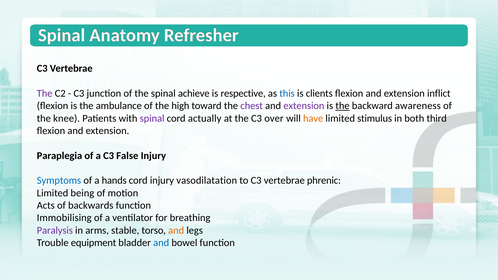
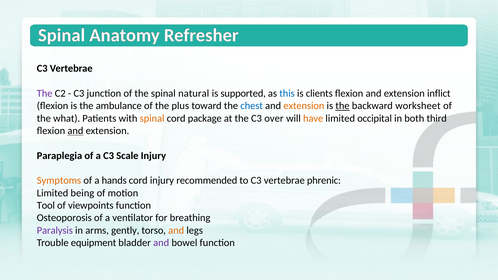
achieve: achieve -> natural (194, 93)
respective: respective -> supported (243, 93)
high: high -> plus (180, 106)
chest colour: purple -> blue (252, 106)
extension colour: purple -> orange (304, 106)
awareness: awareness -> worksheet (418, 106)
knee: knee -> what (67, 118)
spinal colour: purple -> orange (152, 118)
actually: actually -> package (205, 118)
stimulus: stimulus -> occipital (375, 118)
and underline: none -> present (75, 131)
False: False -> Scale (127, 156)
Symptoms colour: blue -> orange (59, 181)
vasodilatation: vasodilatation -> recommended (207, 181)
Acts: Acts -> Tool (46, 206)
backwards: backwards -> viewpoints (91, 206)
Immobilising: Immobilising -> Osteoporosis (64, 218)
stable: stable -> gently (125, 230)
and colour: blue -> purple (161, 243)
